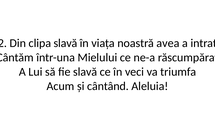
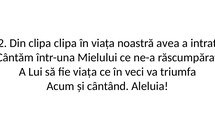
clipa slavă: slavă -> clipa (65, 43)
fie slavă: slavă -> viața (85, 72)
